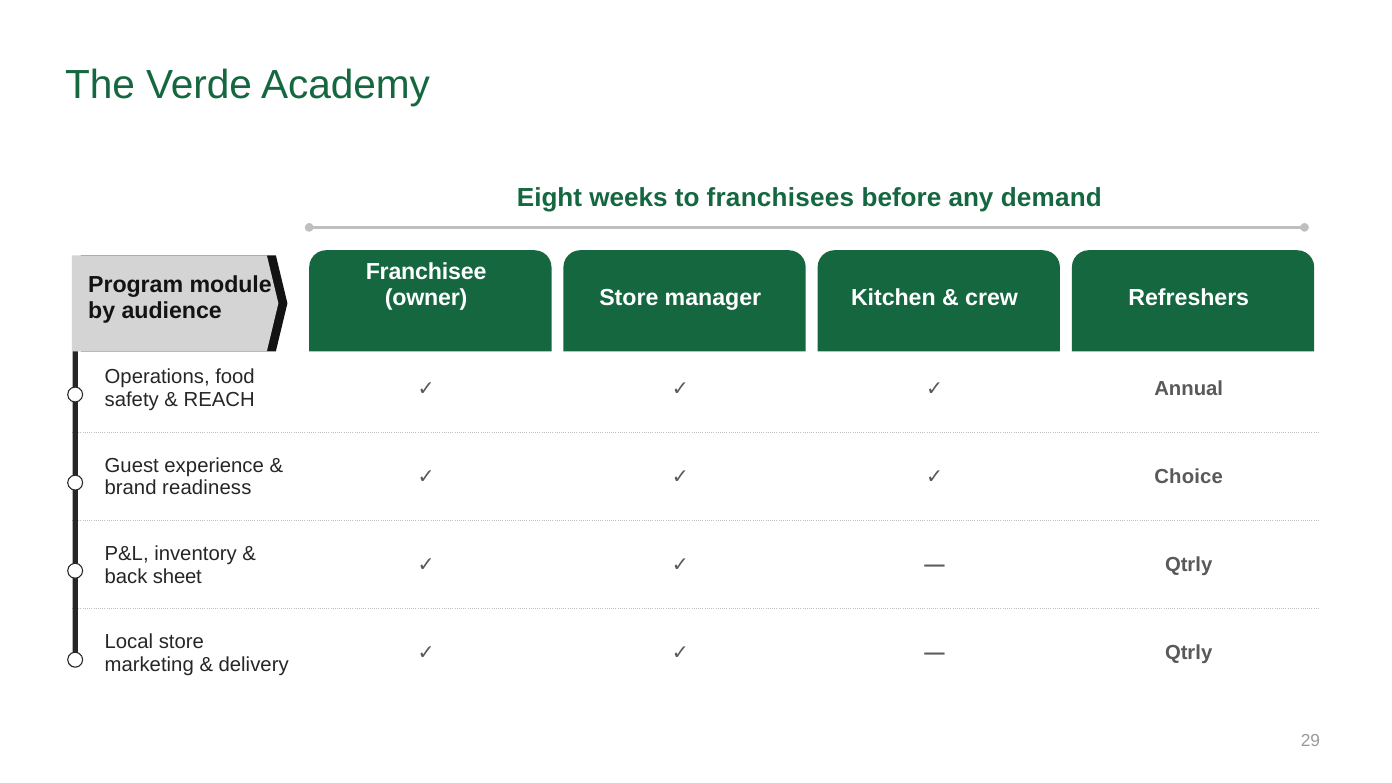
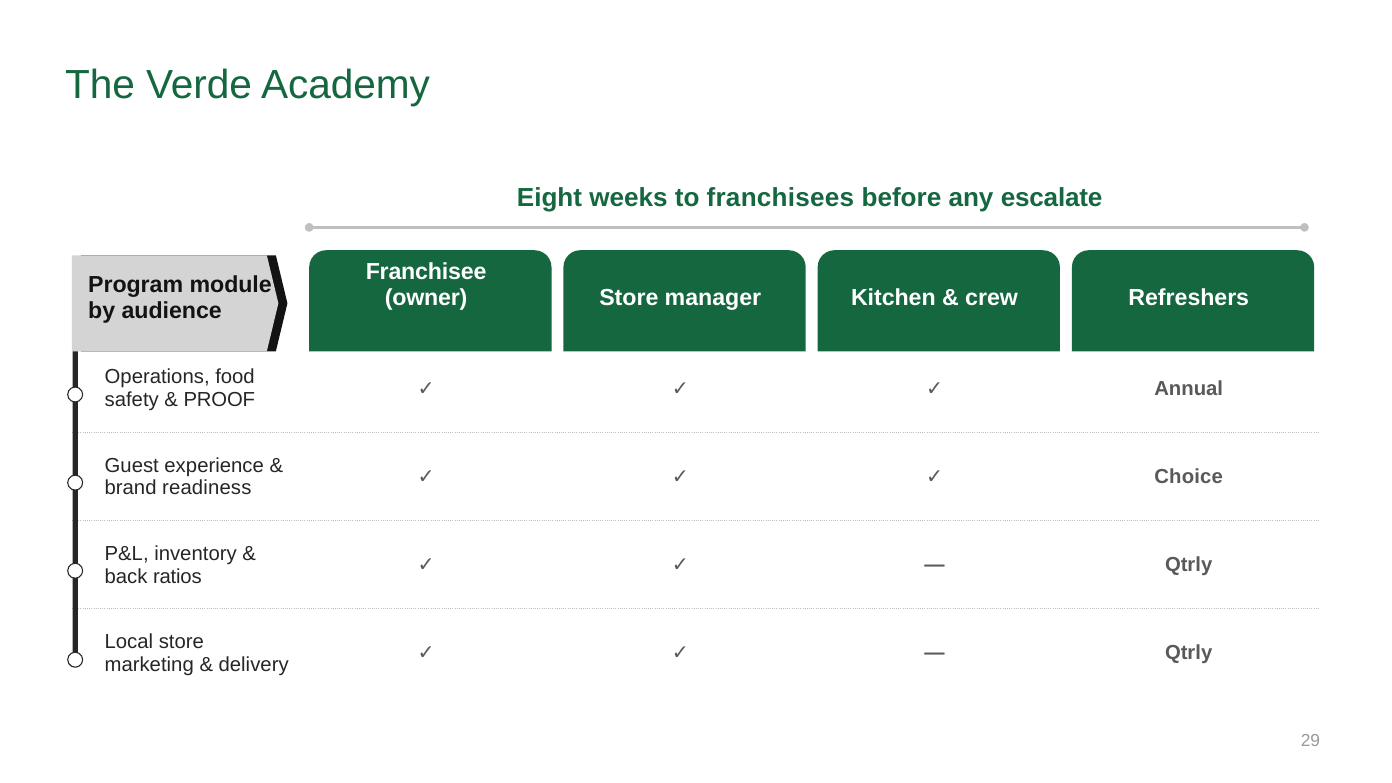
demand: demand -> escalate (1052, 198)
REACH: REACH -> PROOF (219, 400)
sheet: sheet -> ratios (177, 576)
